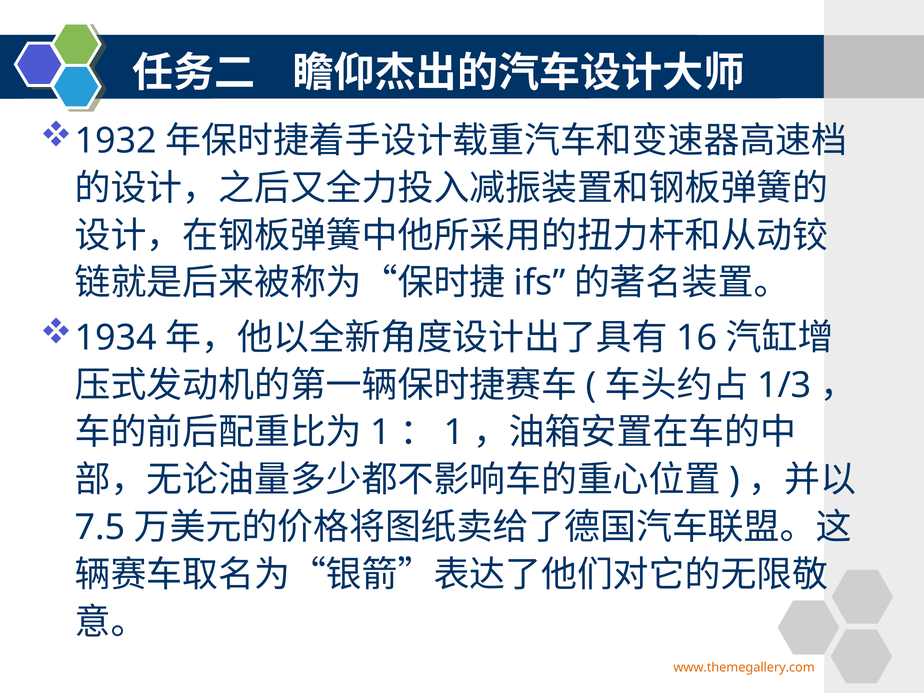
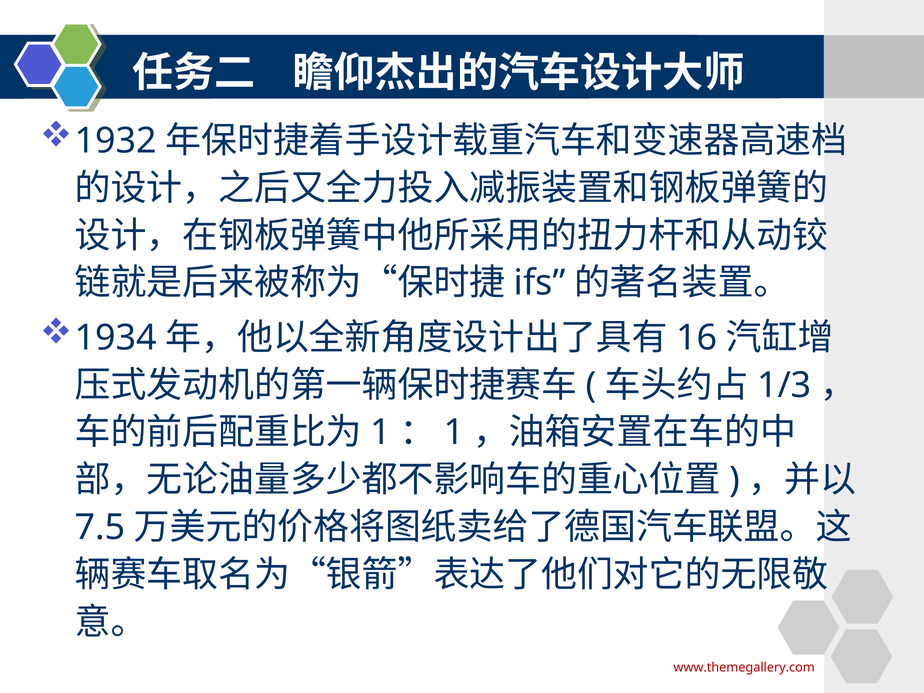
www.themegallery.com colour: orange -> red (744, 668)
